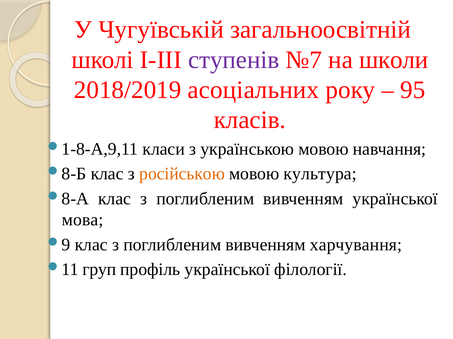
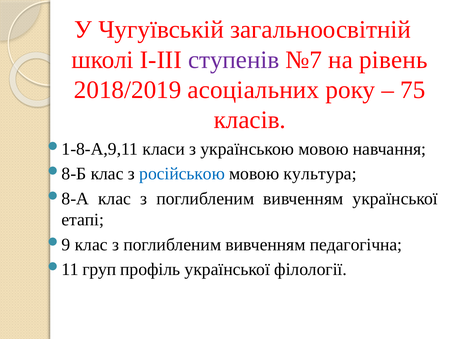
школи: школи -> рівень (393, 60)
95: 95 -> 75 (413, 90)
російською colour: orange -> blue (182, 174)
мова: мова -> етапі (83, 220)
харчування: харчування -> педагогічна (356, 245)
